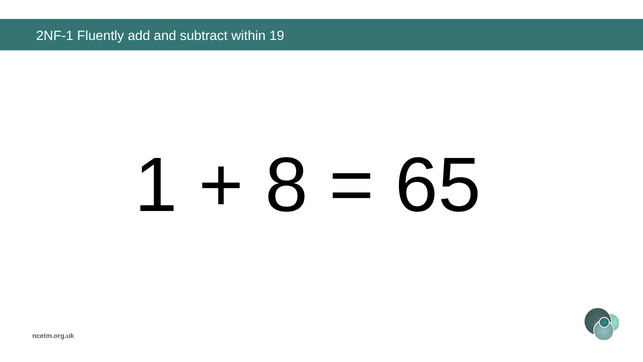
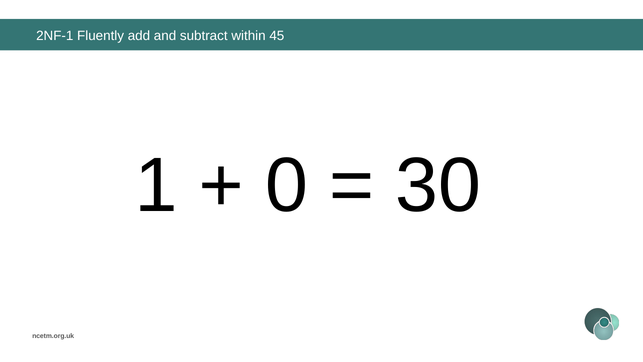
19: 19 -> 45 (277, 36)
8: 8 -> 0 (287, 186)
65: 65 -> 30 (438, 186)
